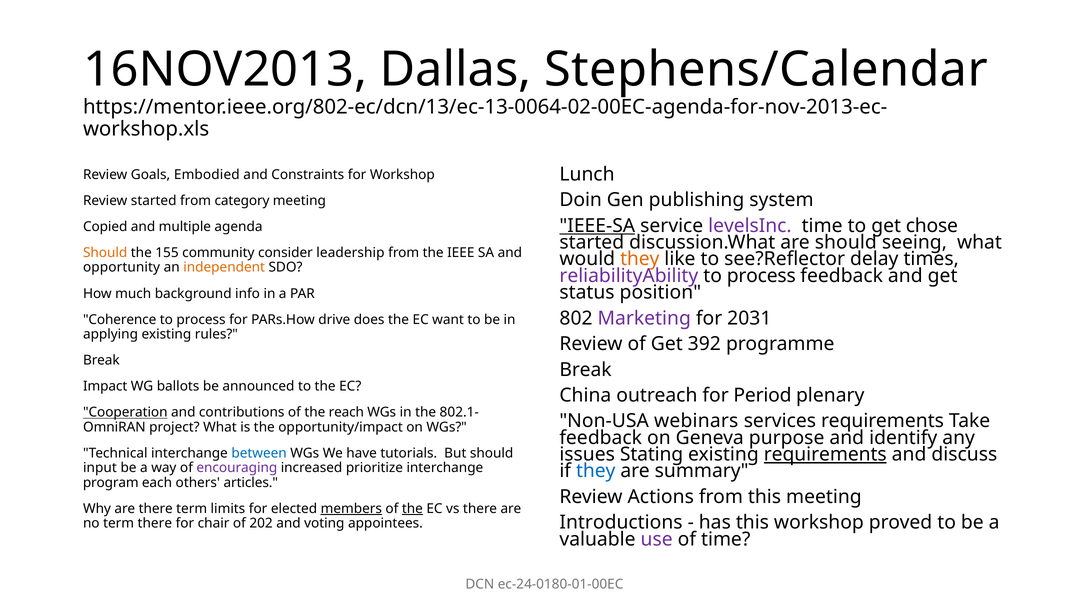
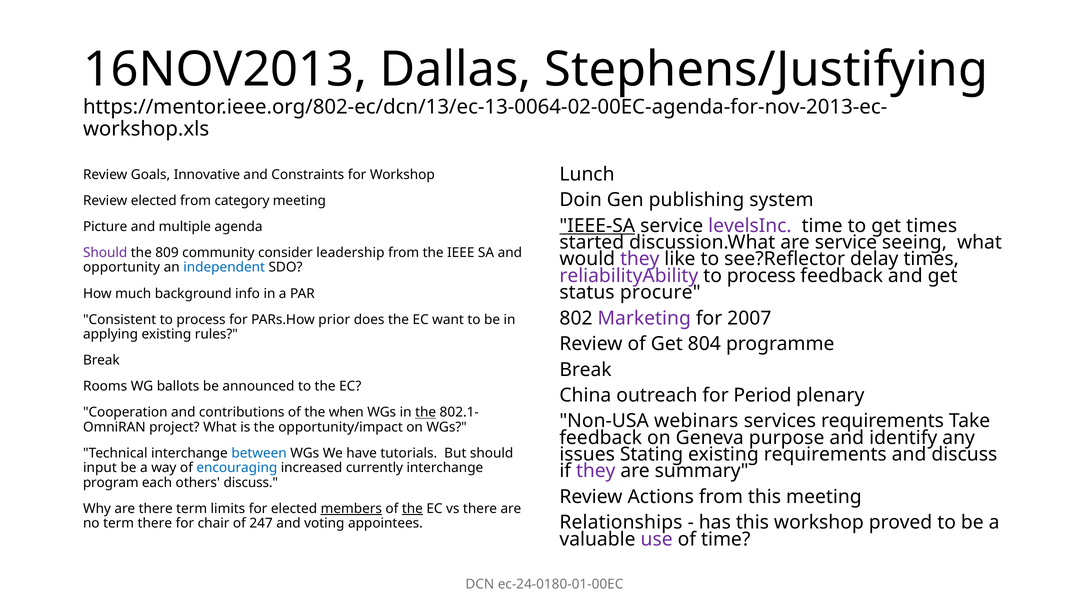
Stephens/Calendar: Stephens/Calendar -> Stephens/Justifying (766, 69)
Embodied: Embodied -> Innovative (207, 174)
Review started: started -> elected (154, 200)
get chose: chose -> times (932, 226)
Copied: Copied -> Picture (105, 227)
are should: should -> service (846, 242)
Should colour: orange -> purple (105, 253)
155: 155 -> 809 (167, 253)
they colour: orange -> purple (640, 259)
independent colour: orange -> blue (224, 267)
position: position -> procure (660, 292)
2031: 2031 -> 2007 (749, 318)
Coherence: Coherence -> Consistent (120, 319)
drive: drive -> prior (334, 319)
392: 392 -> 804 (704, 344)
Impact: Impact -> Rooms (105, 386)
Cooperation underline: present -> none (125, 412)
reach: reach -> when (346, 412)
the underline: none -> present (426, 412)
requirements underline: present -> none (825, 454)
encouraging colour: purple -> blue (237, 468)
prioritize: prioritize -> currently (374, 468)
they colour: blue -> purple (596, 471)
others articles: articles -> discuss (251, 482)
Introductions: Introductions -> Relationships (621, 522)
202: 202 -> 247 (261, 523)
